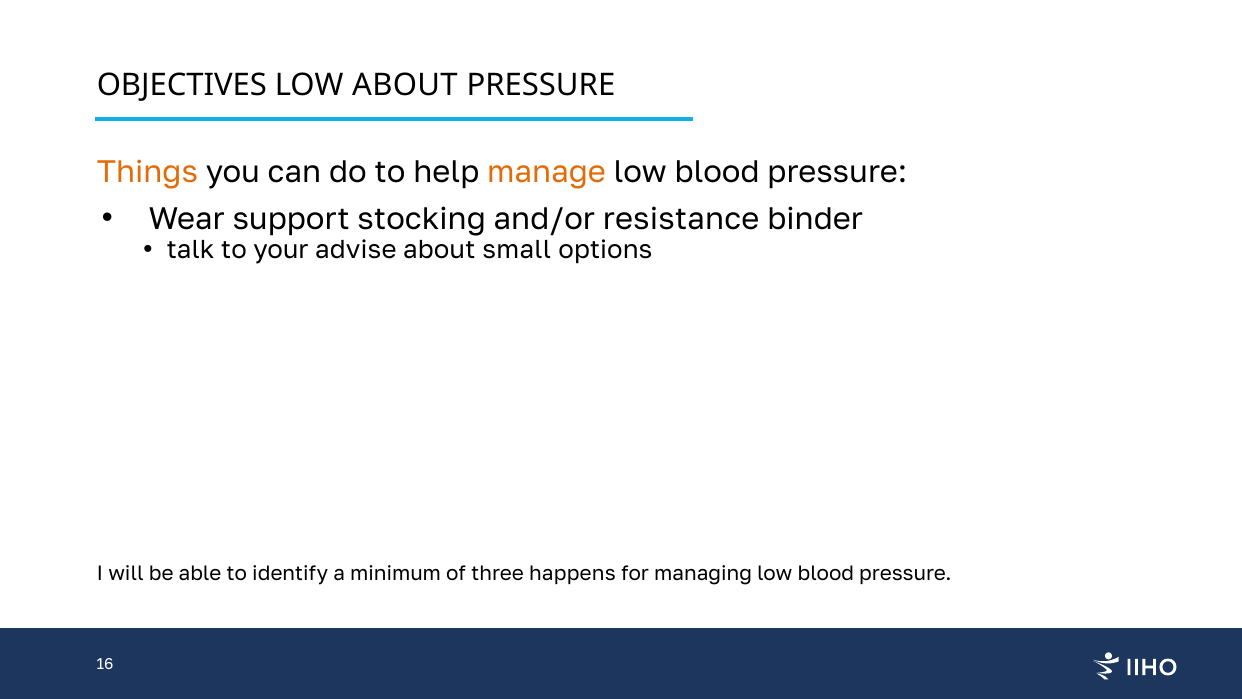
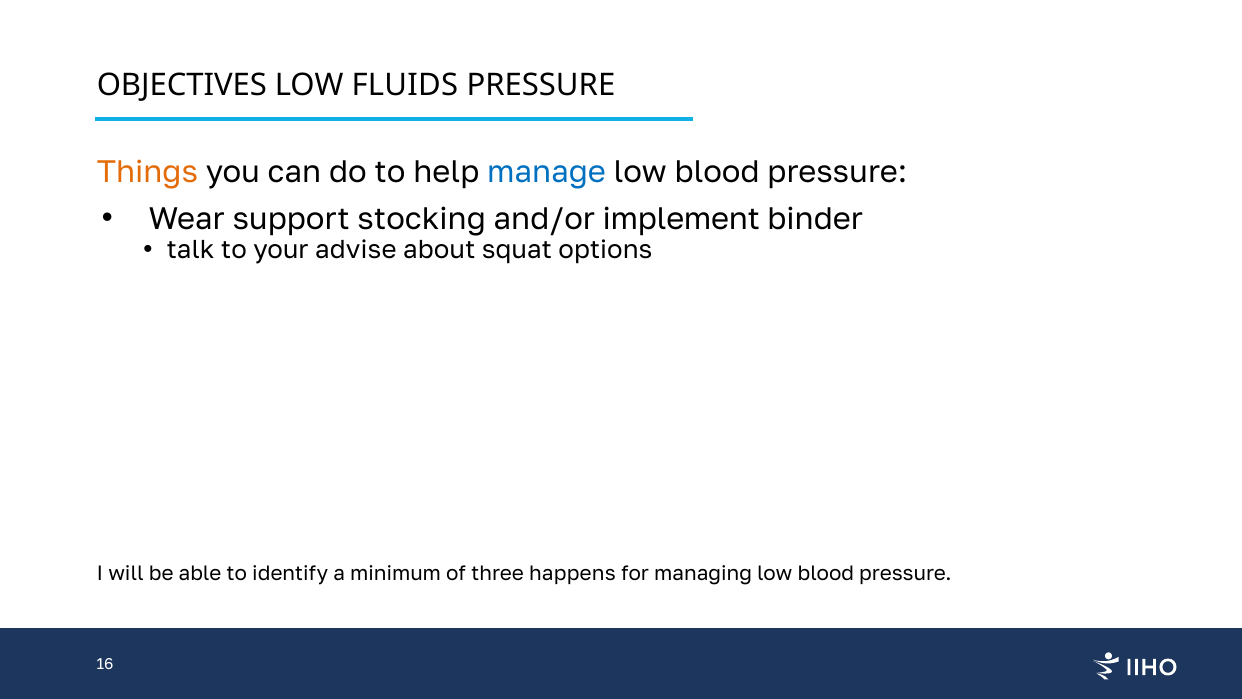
LOW ABOUT: ABOUT -> FLUIDS (405, 85)
manage colour: orange -> blue (547, 172)
resistance: resistance -> implement (681, 219)
small: small -> squat (517, 249)
